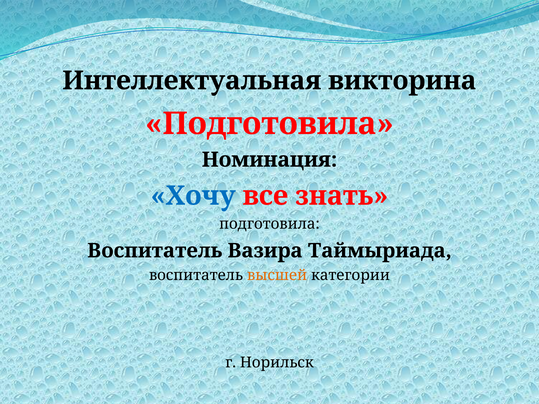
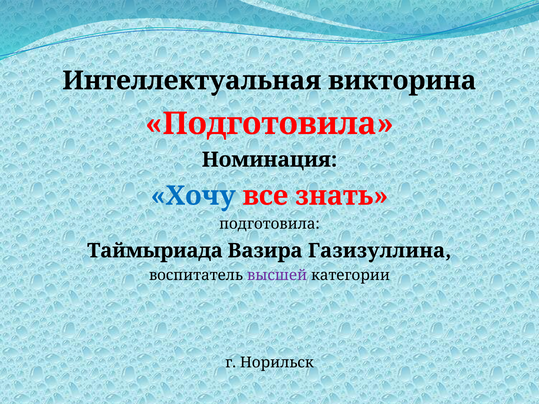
Воспитатель: Воспитатель -> Таймыриада (155, 251)
Таймыриада: Таймыриада -> Газизуллина (380, 251)
высшей colour: orange -> purple (277, 275)
